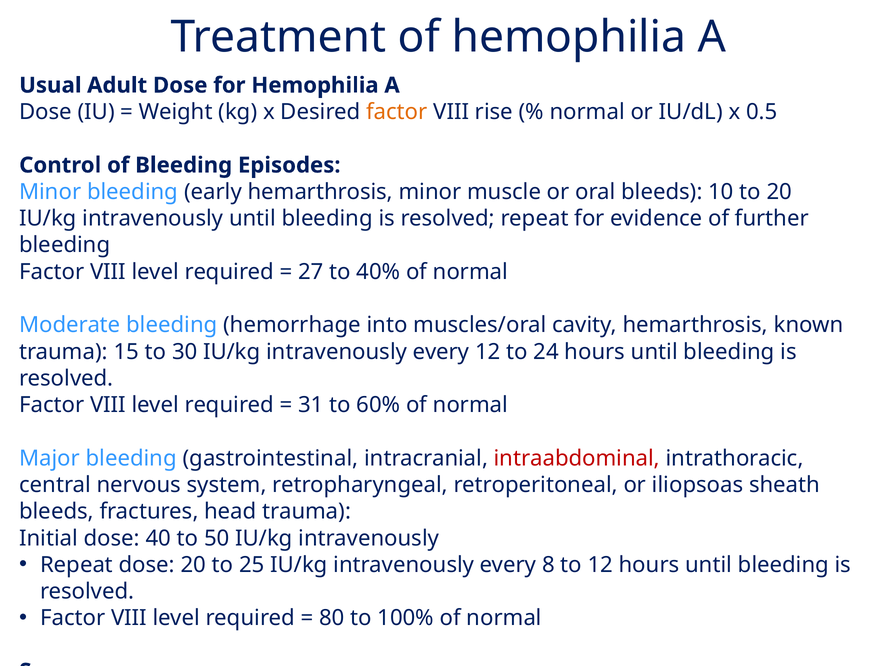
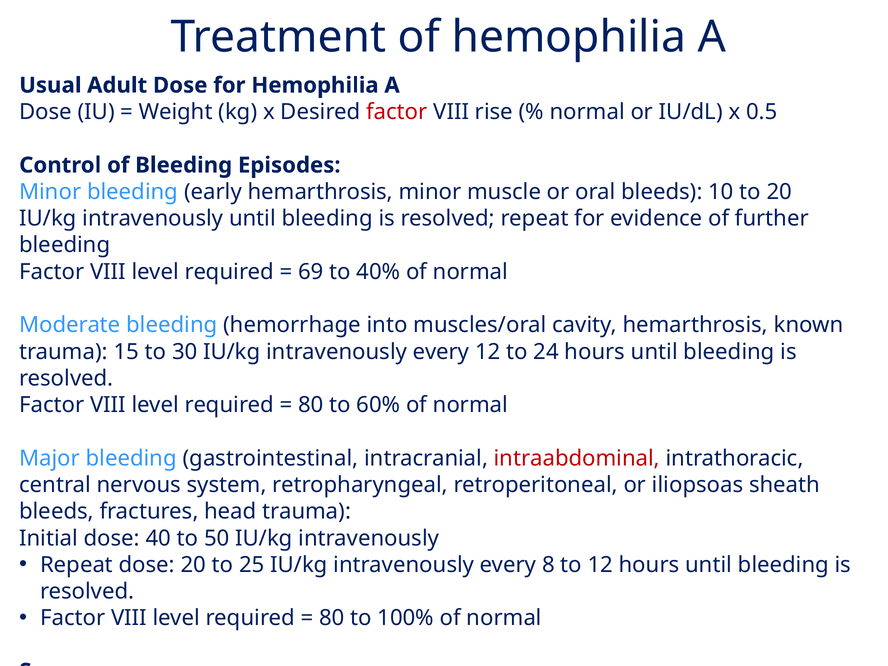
factor colour: orange -> red (397, 112)
27: 27 -> 69 (311, 272)
31: 31 -> 80 (311, 405)
